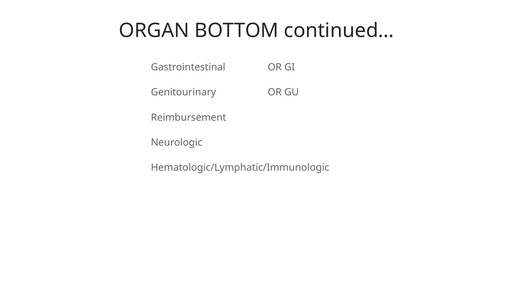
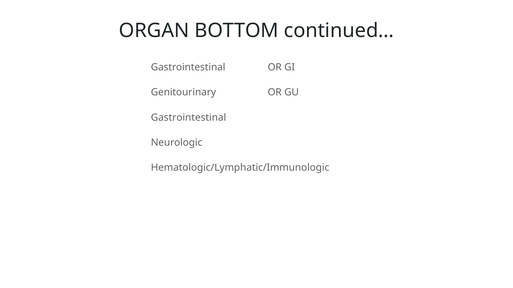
Reimbursement: Reimbursement -> Gastrointestinal (189, 118)
